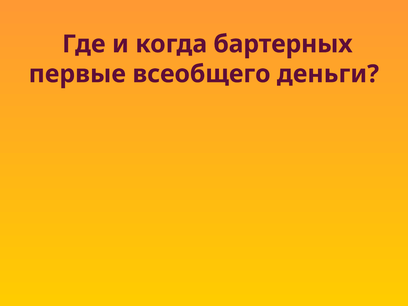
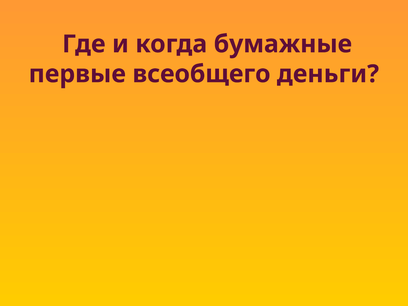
бартерных: бартерных -> бумажные (283, 44)
